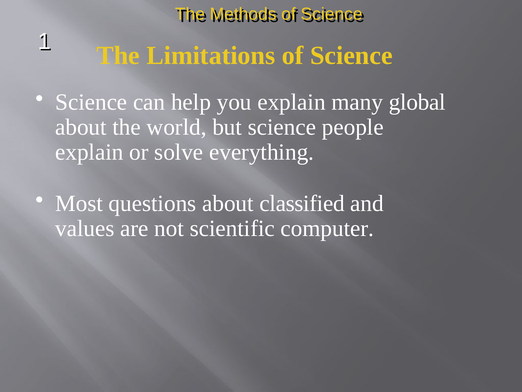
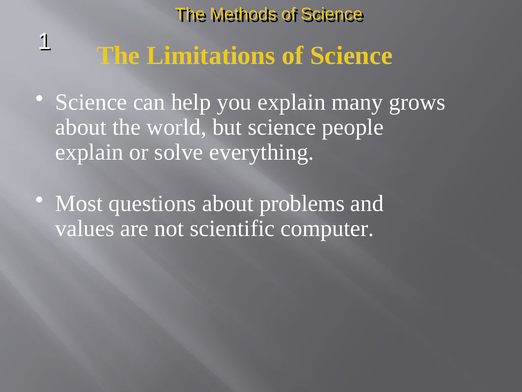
global: global -> grows (417, 102)
classified: classified -> problems (302, 203)
